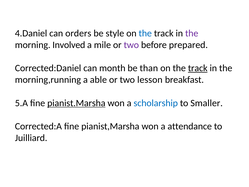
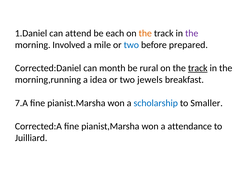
4.Daniel: 4.Daniel -> 1.Daniel (31, 33)
orders: orders -> attend (78, 33)
style: style -> each (115, 33)
the colour: blue -> orange (145, 33)
two colour: purple -> blue (131, 45)
than: than -> rural (149, 68)
able: able -> idea (98, 80)
lesson: lesson -> jewels (150, 80)
5.A: 5.A -> 7.A (21, 103)
pianist.Marsha underline: present -> none (76, 103)
